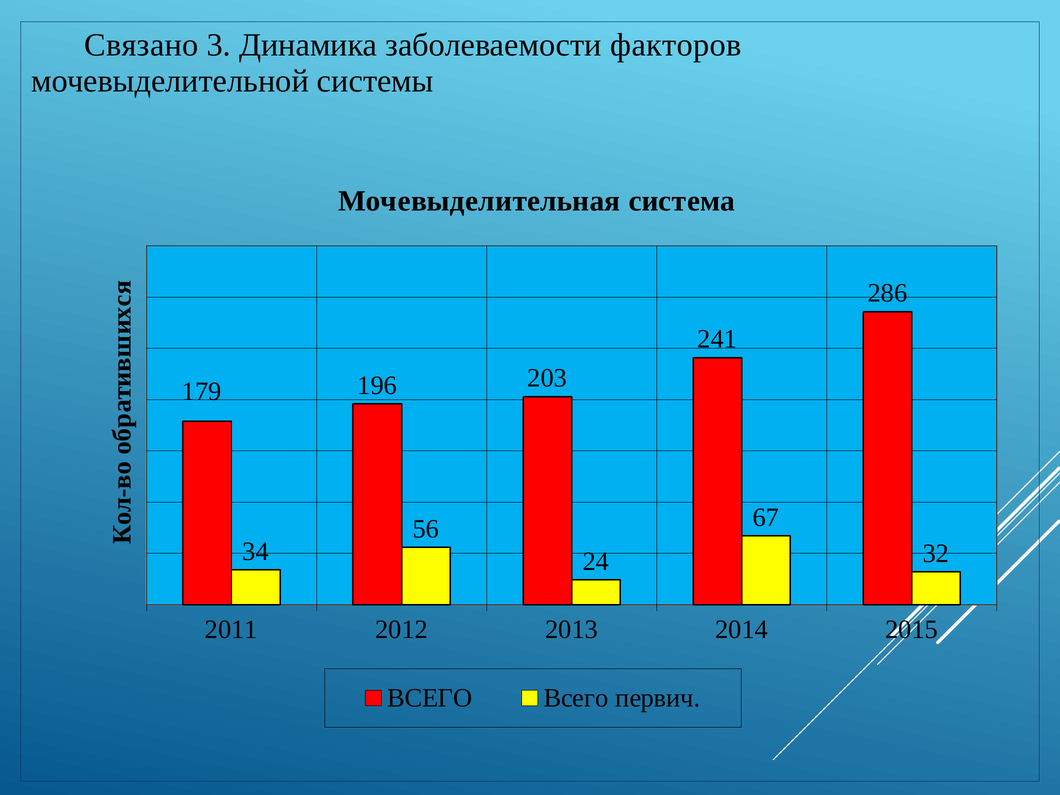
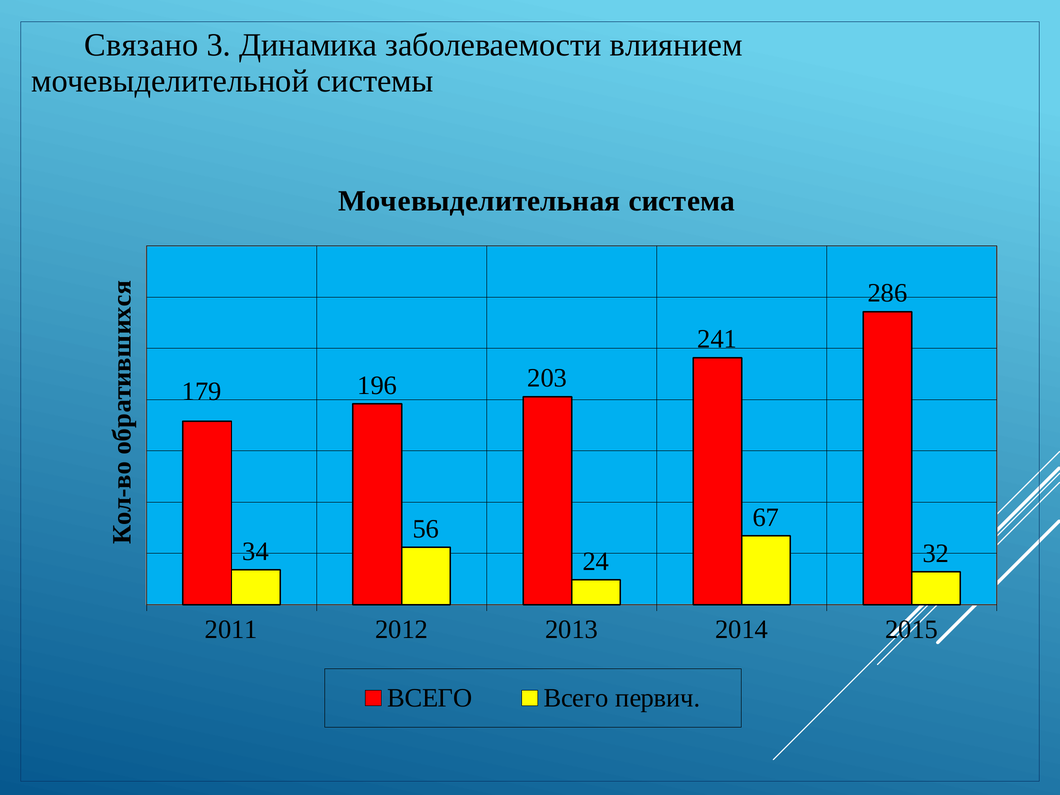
факторов: факторов -> влиянием (676, 45)
